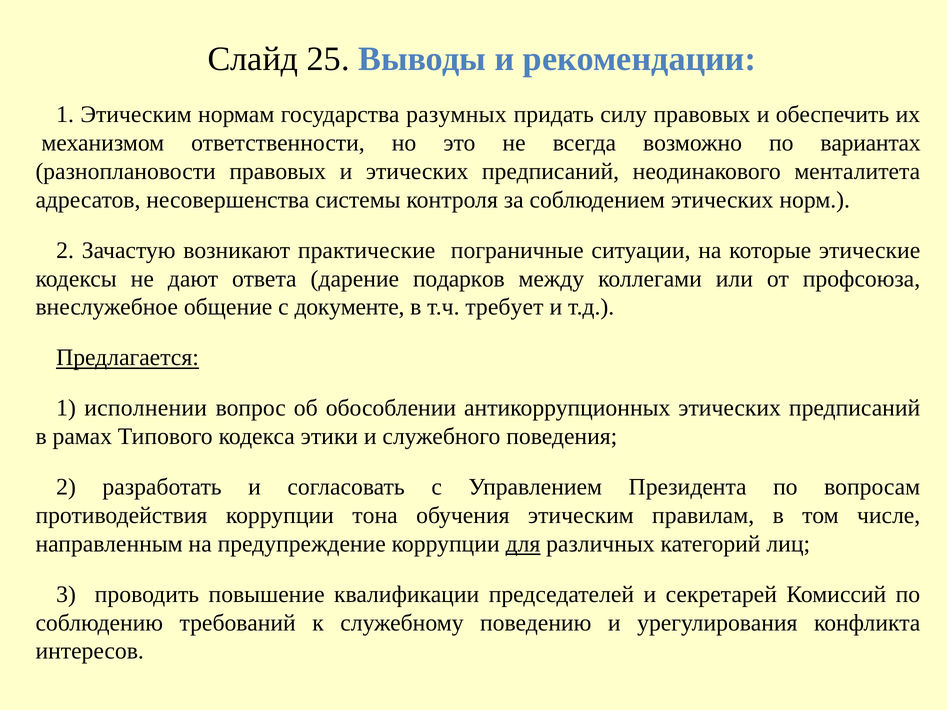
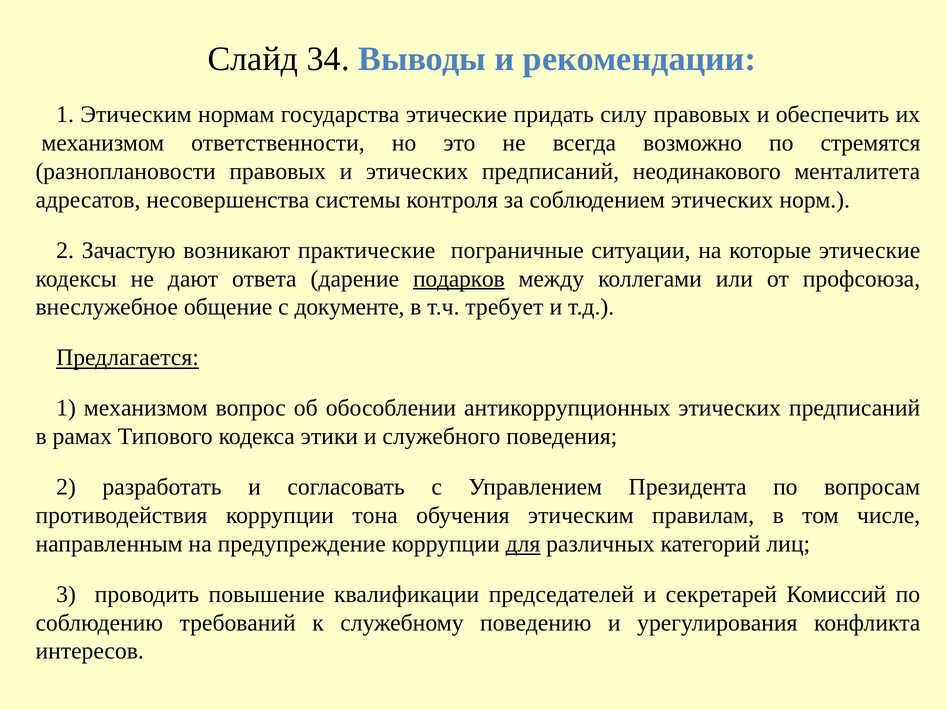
25: 25 -> 34 (328, 59)
государства разумных: разумных -> этические (457, 115)
вариантах: вариантах -> стремятся (870, 143)
подарков underline: none -> present (459, 279)
1 исполнении: исполнении -> механизмом (146, 408)
